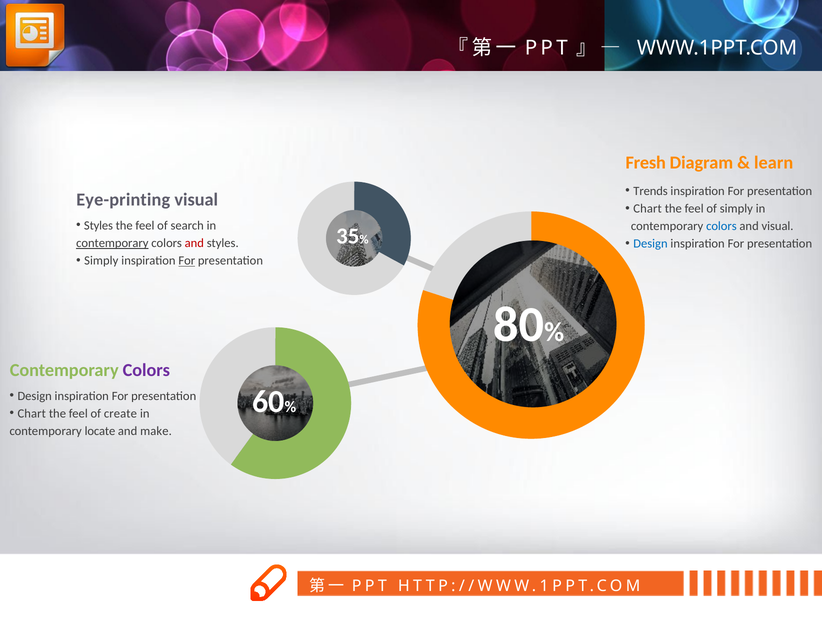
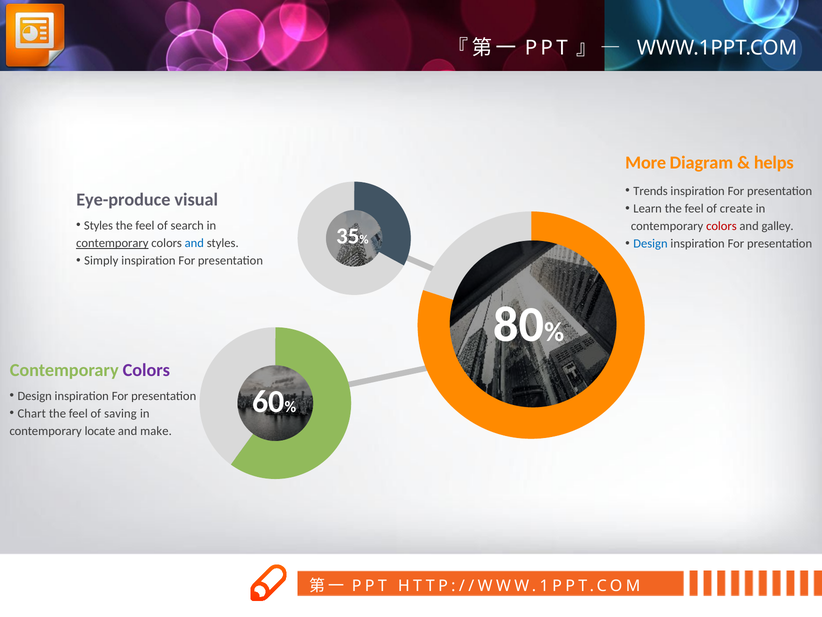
Fresh: Fresh -> More (646, 163)
learn: learn -> helps (774, 163)
Eye-printing: Eye-printing -> Eye-produce (123, 200)
Chart: Chart -> Learn (648, 208)
of simply: simply -> create (736, 208)
colors colour: blue -> red (721, 226)
and visual: visual -> galley (778, 226)
and colour: red -> blue (194, 243)
For underline: present -> none (187, 261)
create: create -> saving (120, 413)
